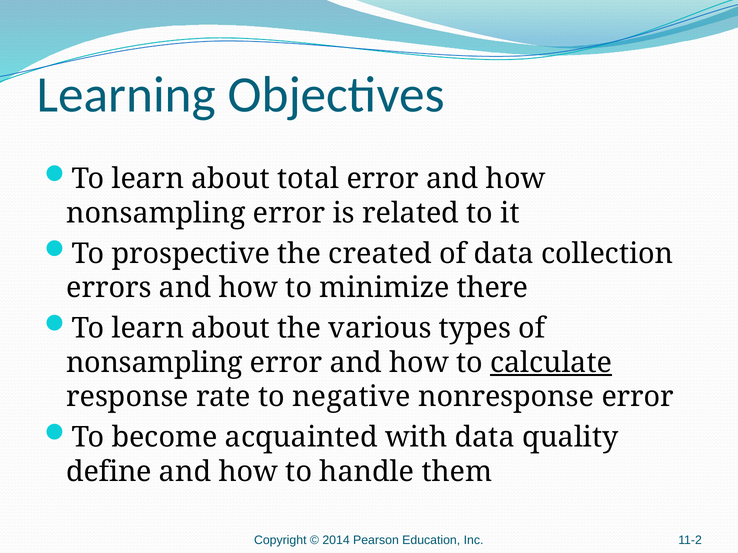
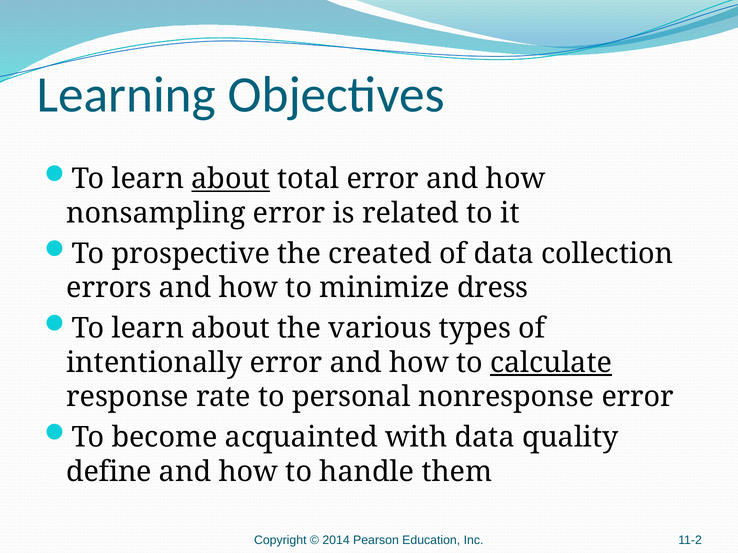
about underline: none -> present (231, 179)
there: there -> dress (493, 288)
nonsampling: nonsampling -> intentionally (154, 363)
negative: negative -> personal (352, 397)
